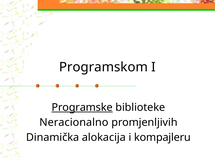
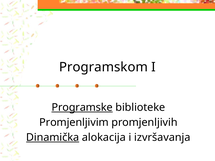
Neracionalno: Neracionalno -> Promjenljivim (74, 123)
Dinamička underline: none -> present (53, 138)
kompajleru: kompajleru -> izvršavanja (162, 138)
